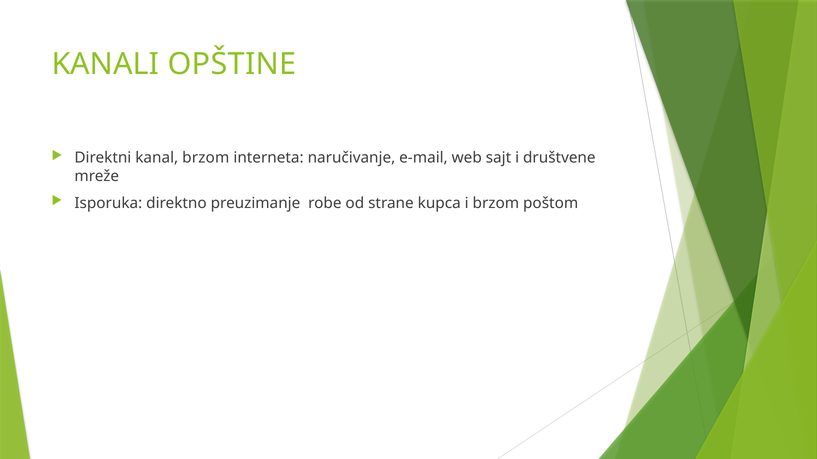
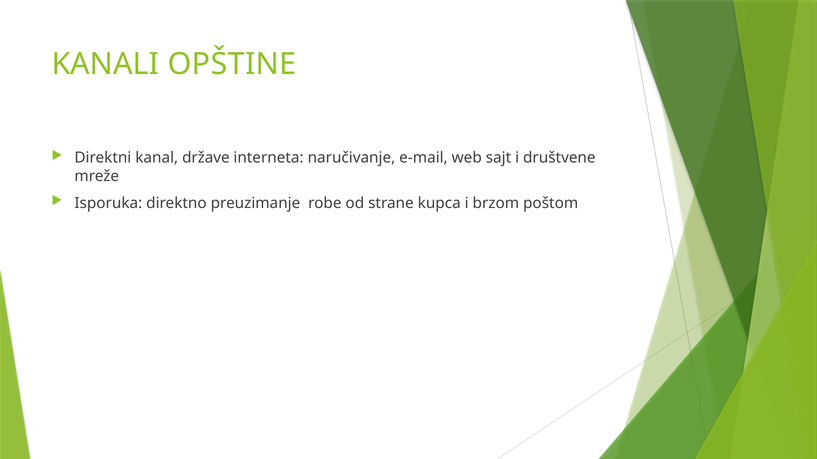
kanal brzom: brzom -> države (206, 158)
